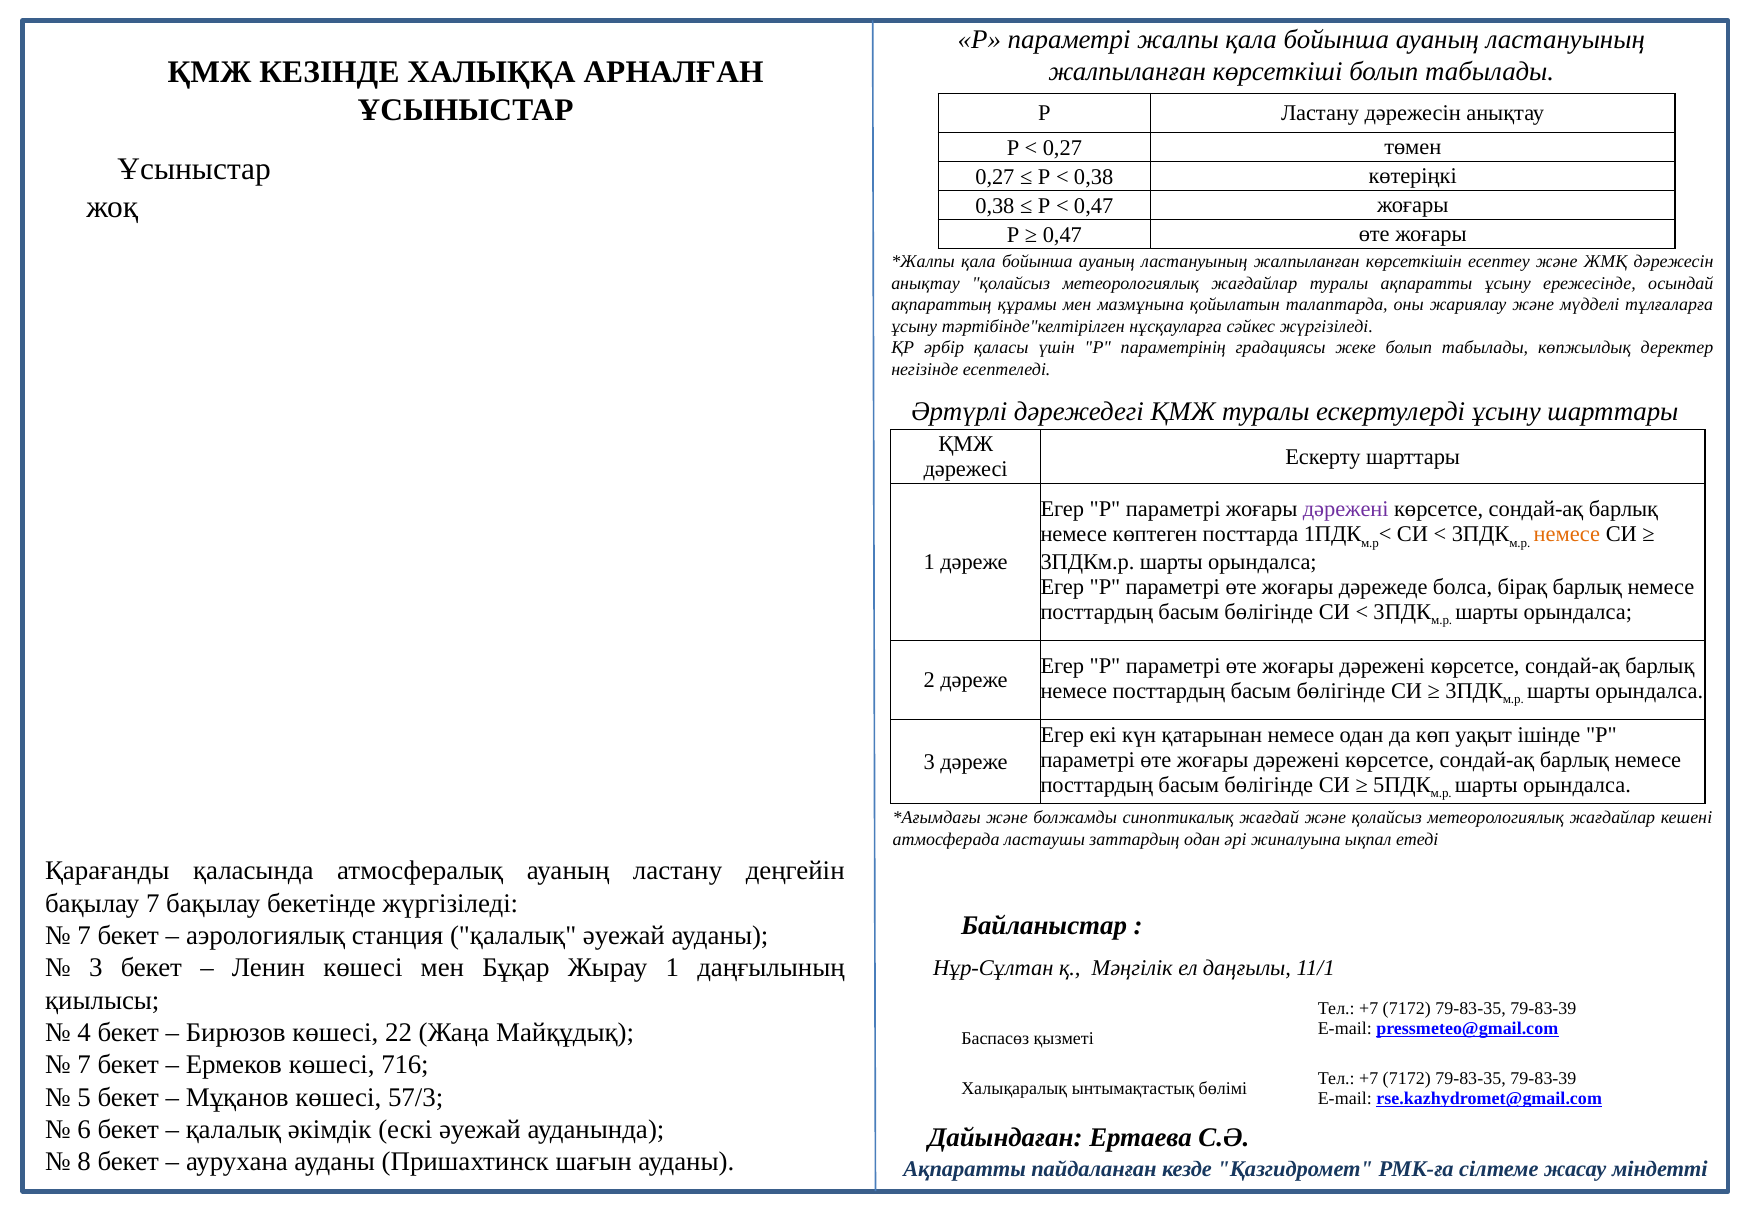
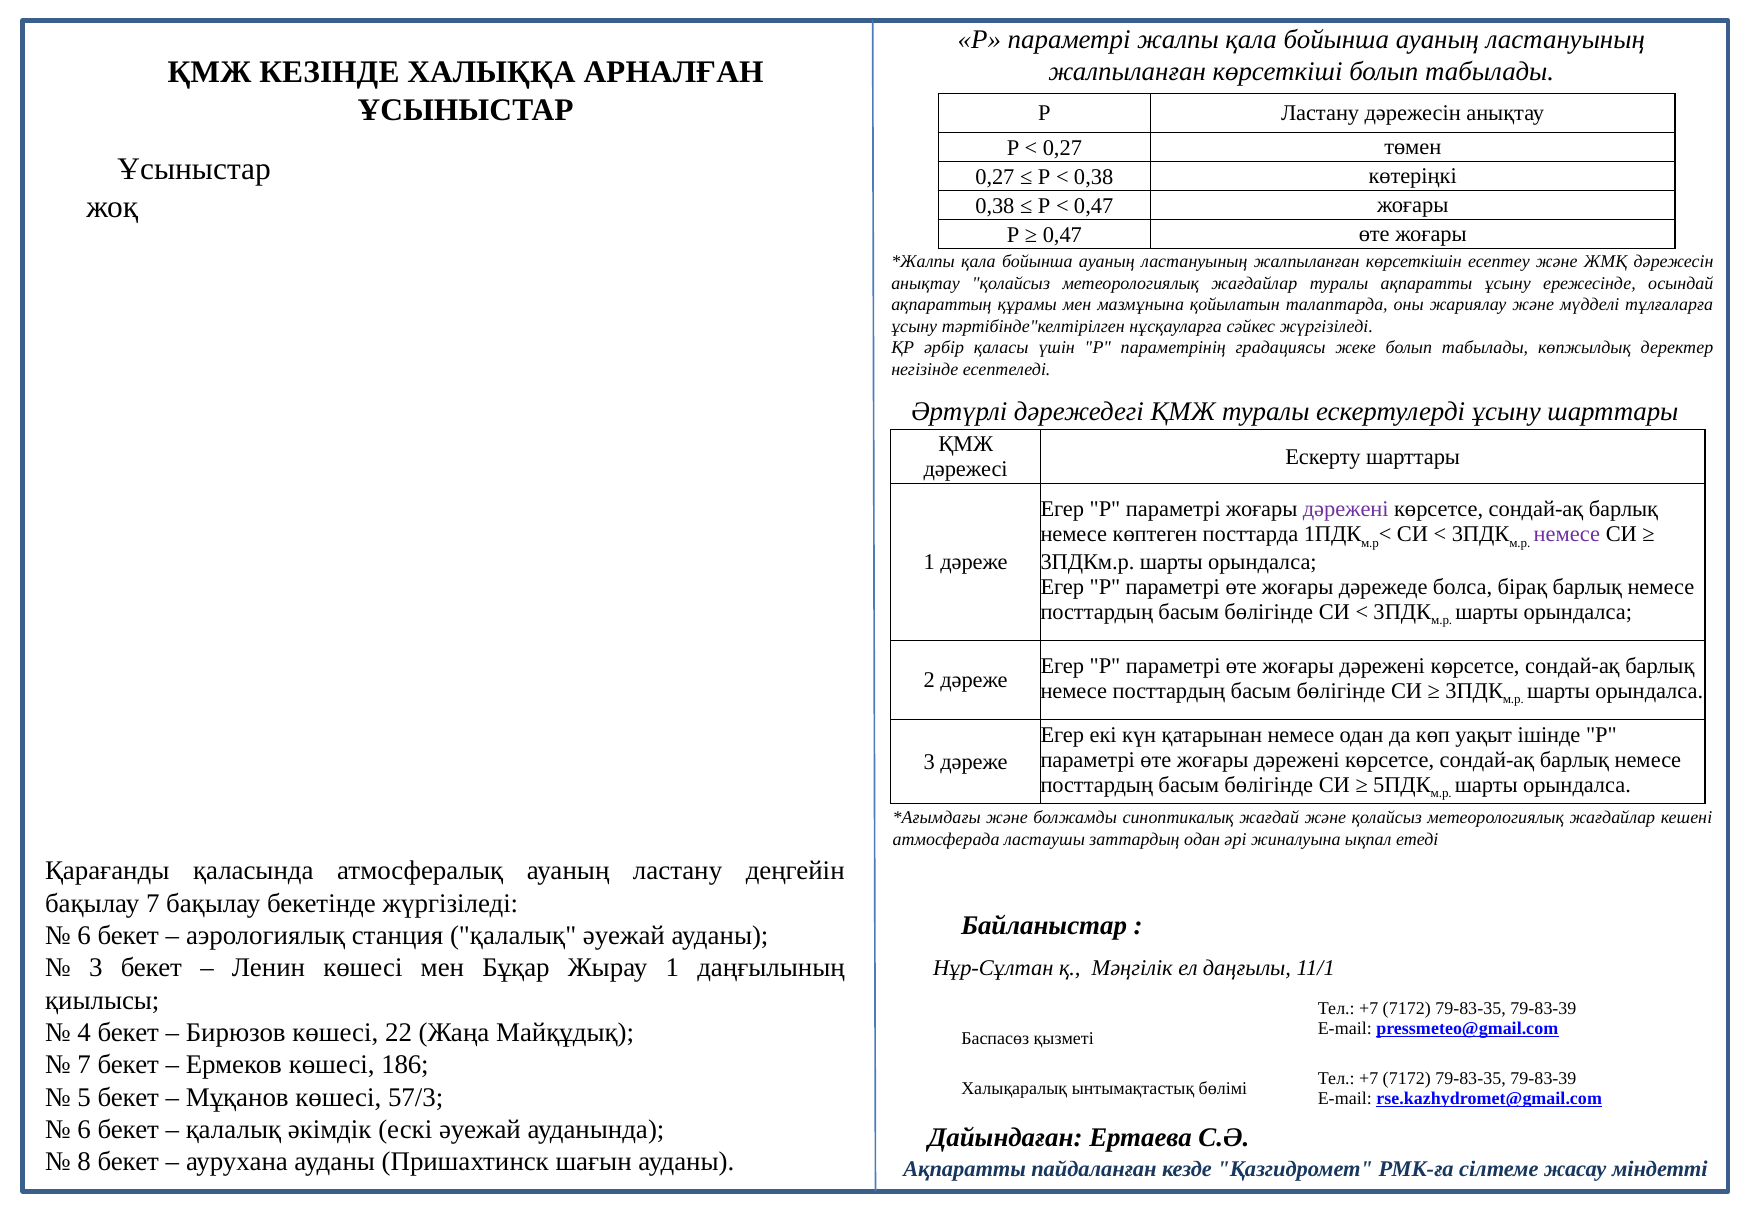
немесе colour: orange -> purple (1567, 534)
7: 7 -> 6 (84, 936)
716: 716 -> 186 (405, 1065)
